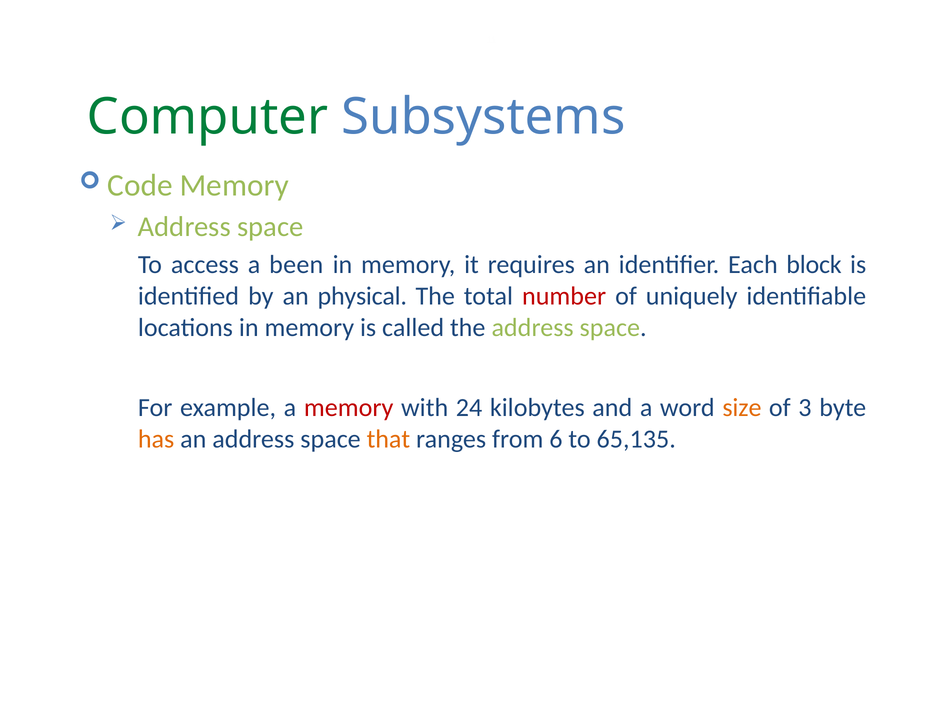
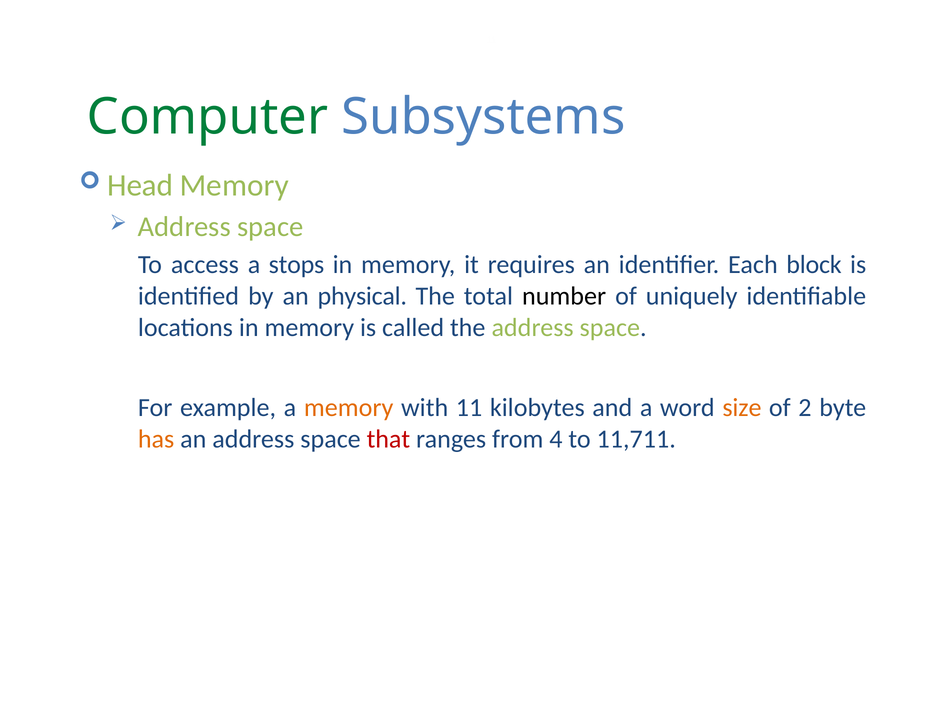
Code: Code -> Head (140, 186)
been: been -> stops (297, 265)
number colour: red -> black (564, 296)
memory colour: red -> orange (349, 408)
with 24: 24 -> 11 (469, 408)
3: 3 -> 2 (805, 408)
that colour: orange -> red (388, 439)
6: 6 -> 4 (556, 439)
65,135: 65,135 -> 11,711 (636, 439)
